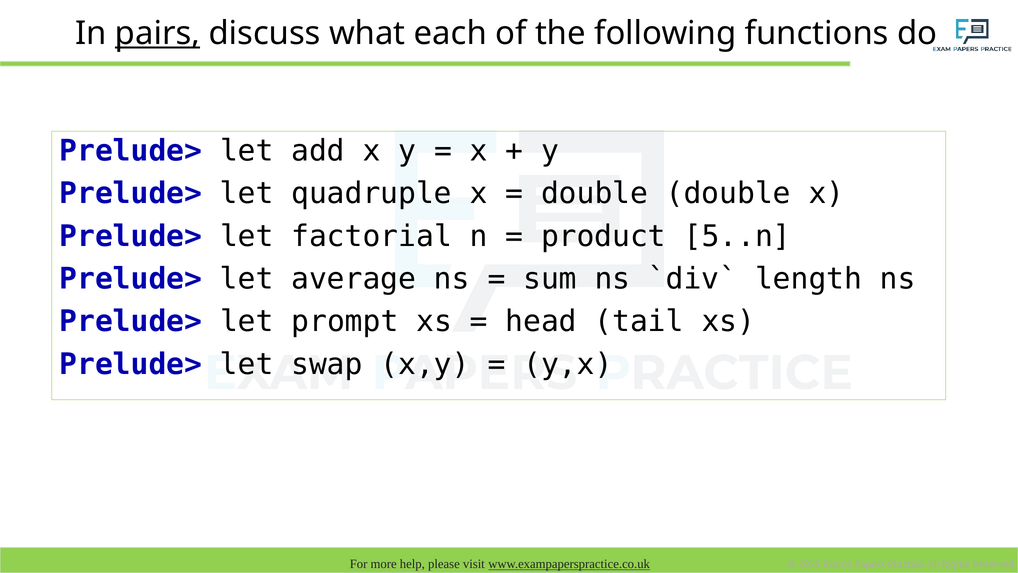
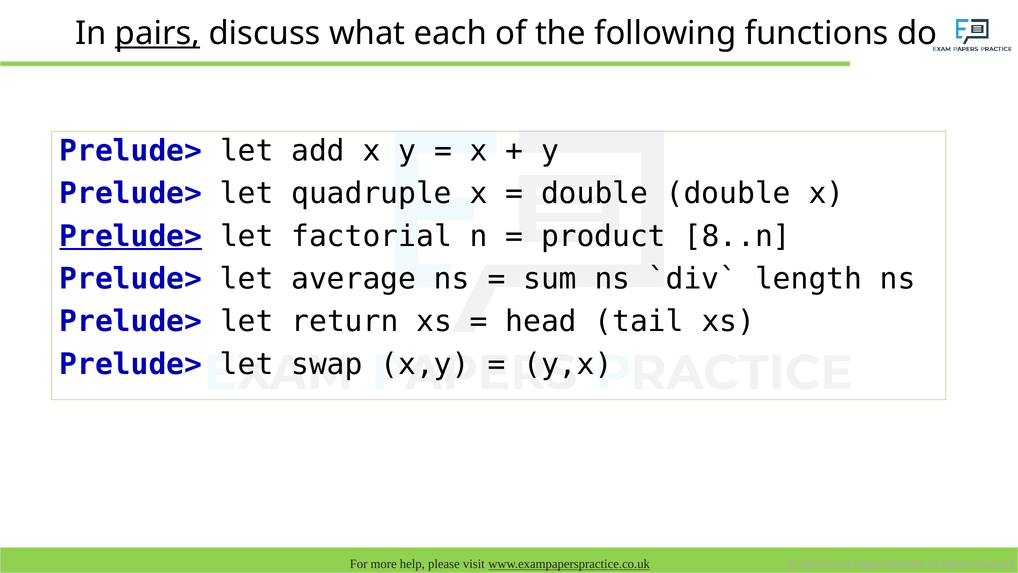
Prelude> underline: none -> present (131, 236)
5..n: 5..n -> 8..n (737, 236)
prompt: prompt -> return (345, 321)
